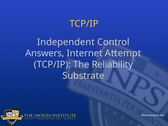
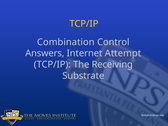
Independent: Independent -> Combination (66, 42)
Reliability: Reliability -> Receiving (112, 64)
